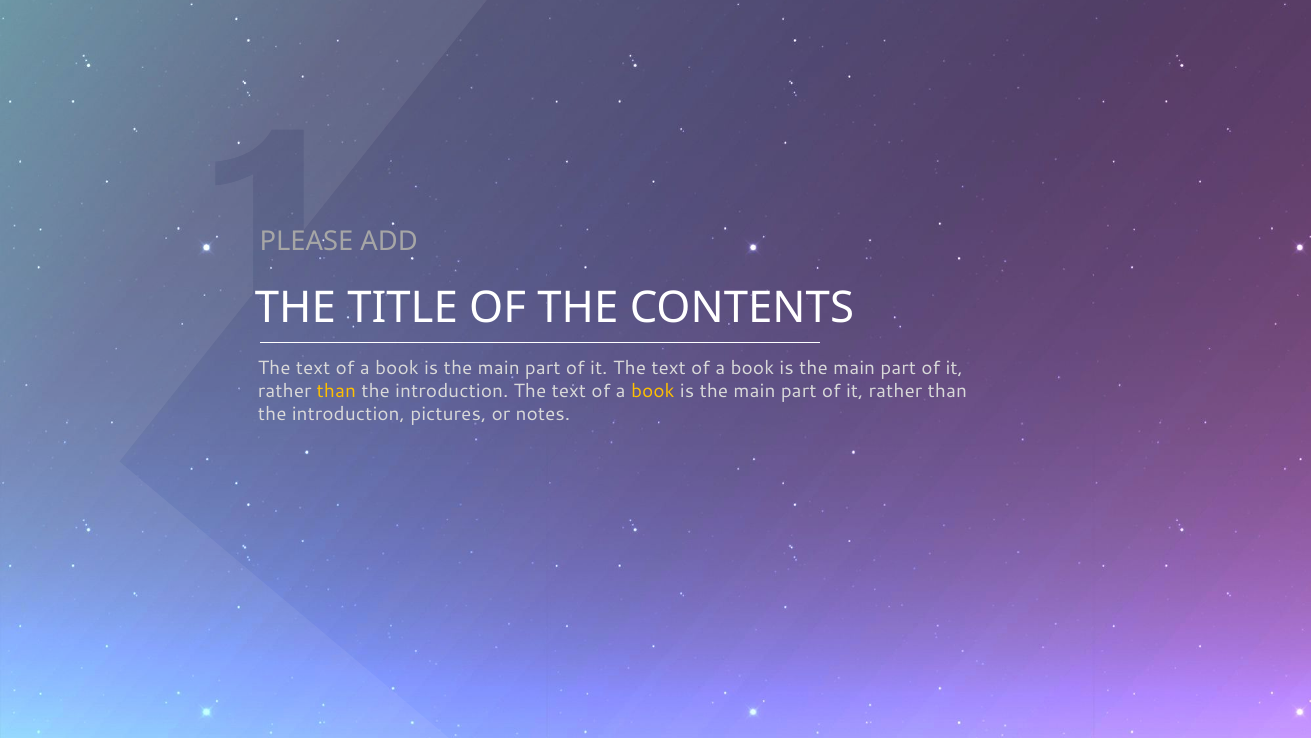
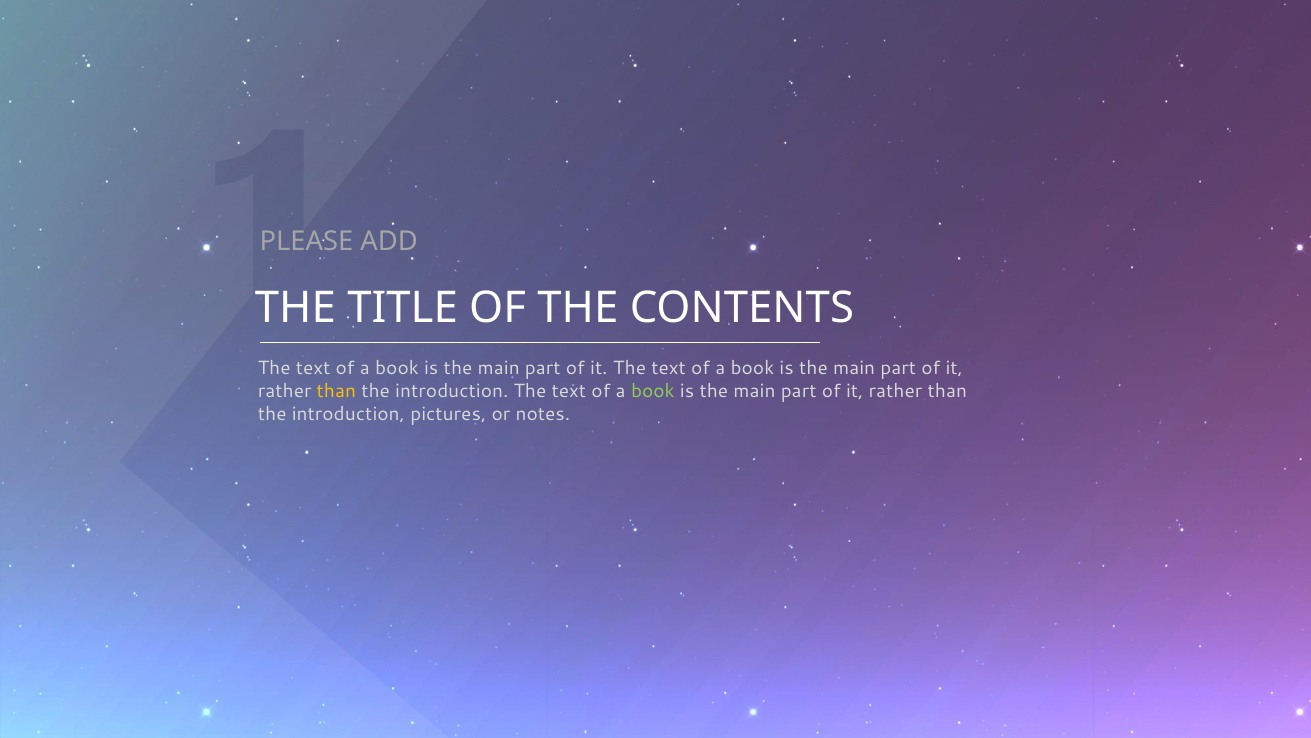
book colour: yellow -> light green (653, 391)
